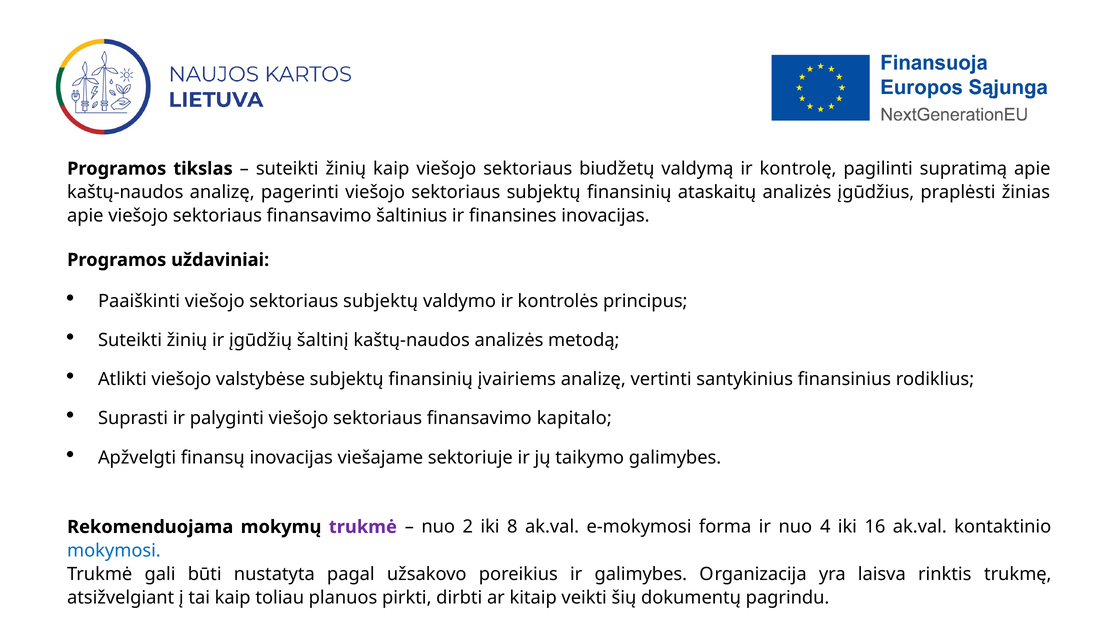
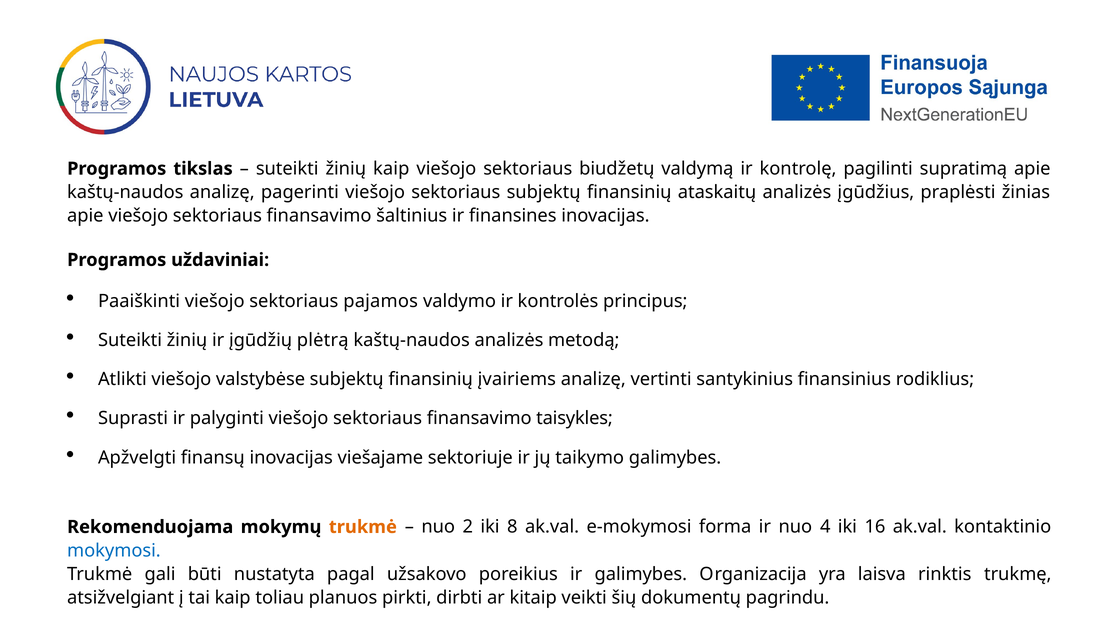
Paaiškinti viešojo sektoriaus subjektų: subjektų -> pajamos (381, 301)
šaltinį: šaltinį -> plėtrą (323, 340)
kapitalo: kapitalo -> taisykles (575, 418)
trukmė colour: purple -> orange (363, 527)
